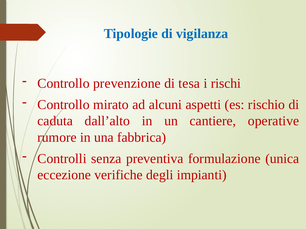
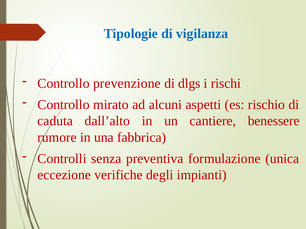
tesa: tesa -> dlgs (189, 84)
operative: operative -> benessere (274, 121)
